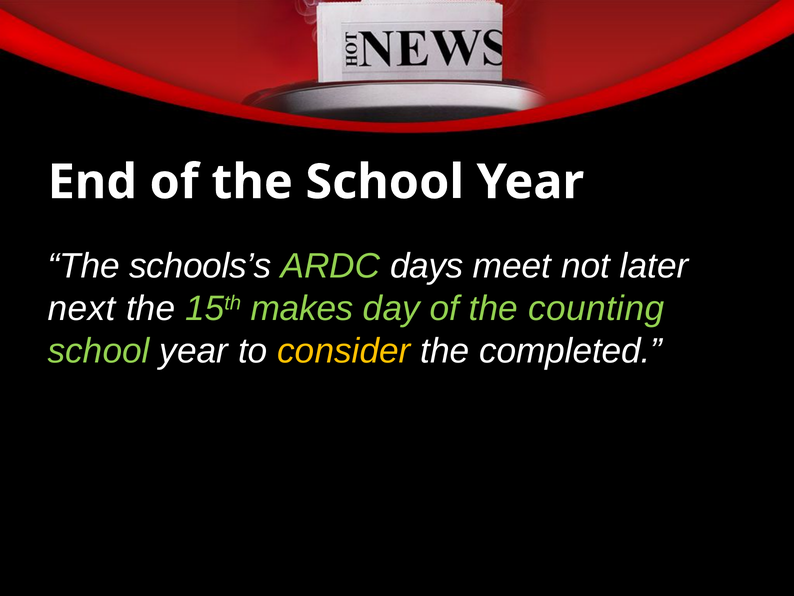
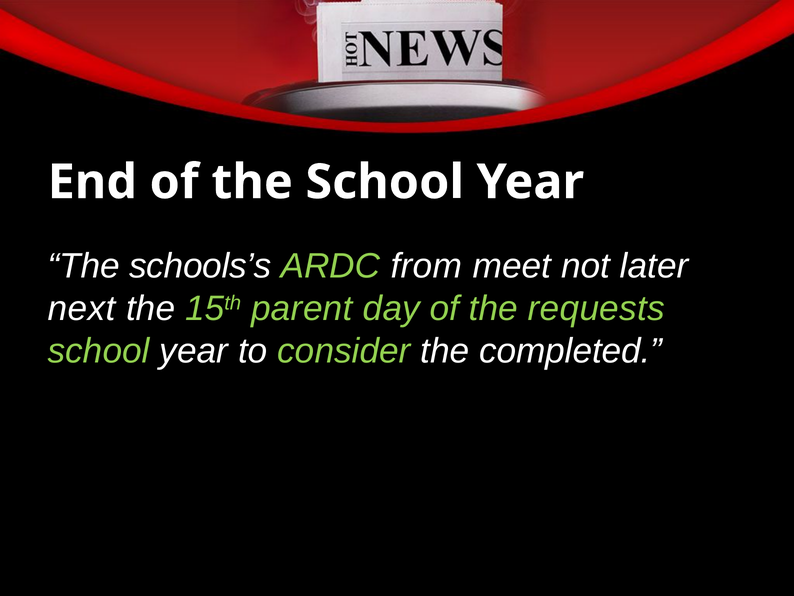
days: days -> from (426, 266)
makes: makes -> parent (302, 308)
counting: counting -> requests (596, 308)
consider colour: yellow -> light green (344, 351)
